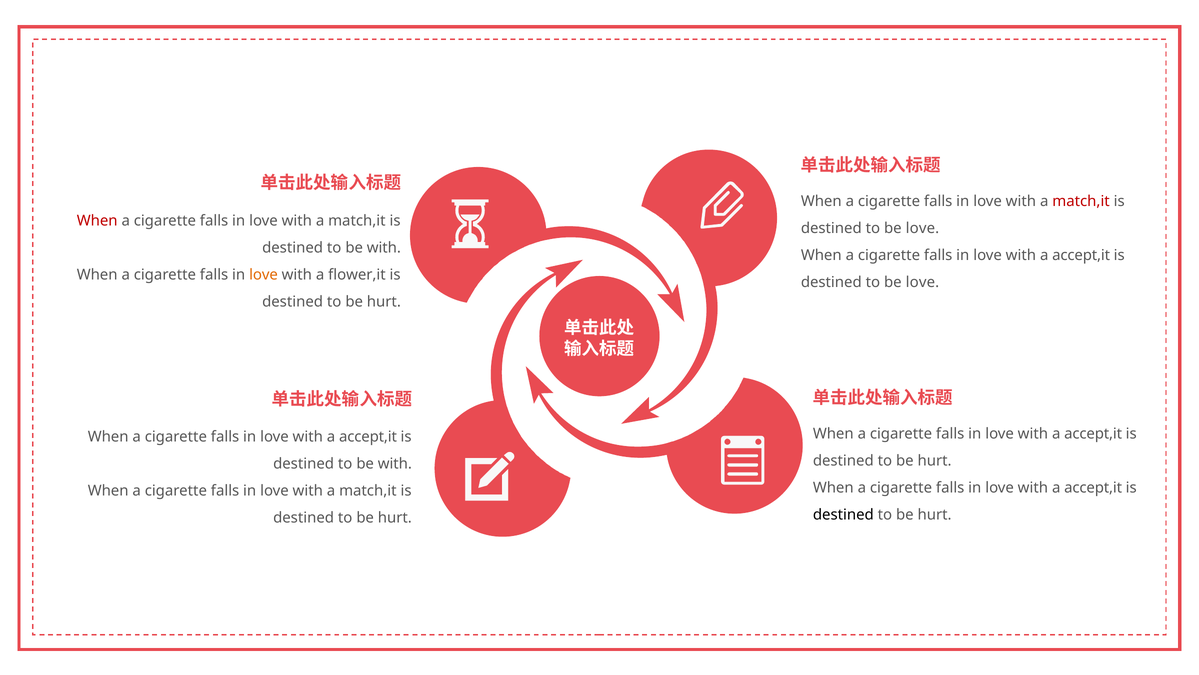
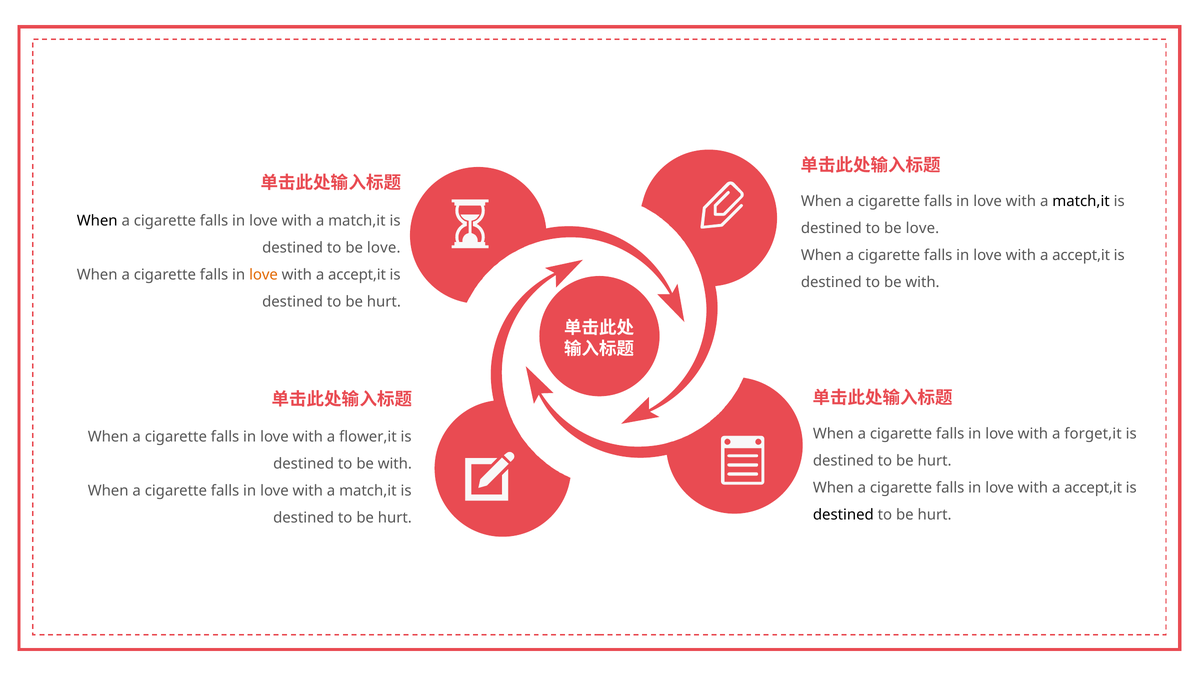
match,it colour: red -> black (1081, 201)
When colour: red -> black (97, 220)
with: with -> love (384, 247)
flower,it: flower,it -> accept,it (357, 274)
love: love -> with (923, 282)
accept,it: accept,it -> forget,it (1093, 434)
accept,it: accept,it -> flower,it (368, 436)
